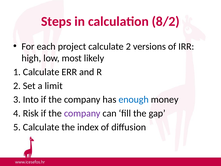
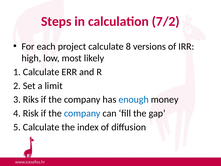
8/2: 8/2 -> 7/2 (166, 21)
calculate 2: 2 -> 8 (128, 46)
Into: Into -> Riks (31, 99)
company colour: purple -> blue (82, 113)
